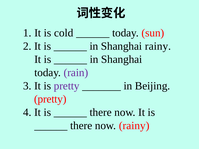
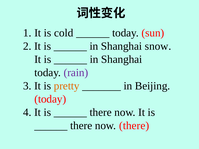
Shanghai rainy: rainy -> snow (158, 46)
pretty colour: purple -> orange (67, 86)
pretty: pretty -> today (50, 99)
now rainy: rainy -> there (134, 126)
